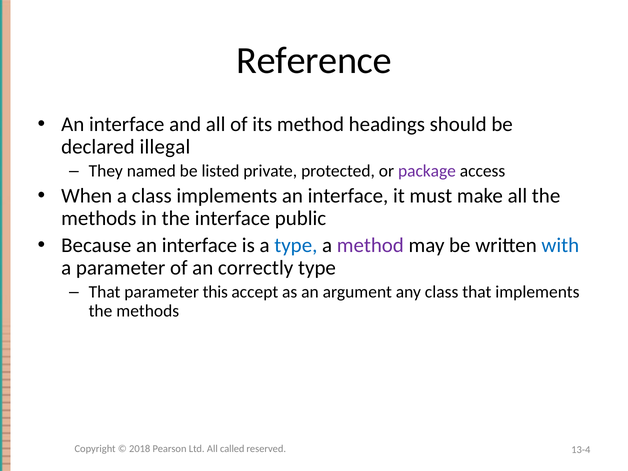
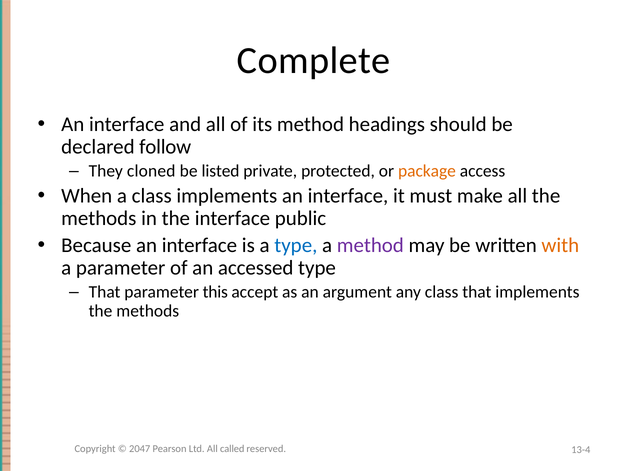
Reference: Reference -> Complete (314, 61)
illegal: illegal -> follow (165, 147)
named: named -> cloned (151, 171)
package colour: purple -> orange (427, 171)
with colour: blue -> orange (560, 245)
correctly: correctly -> accessed (256, 268)
2018: 2018 -> 2047 (140, 449)
